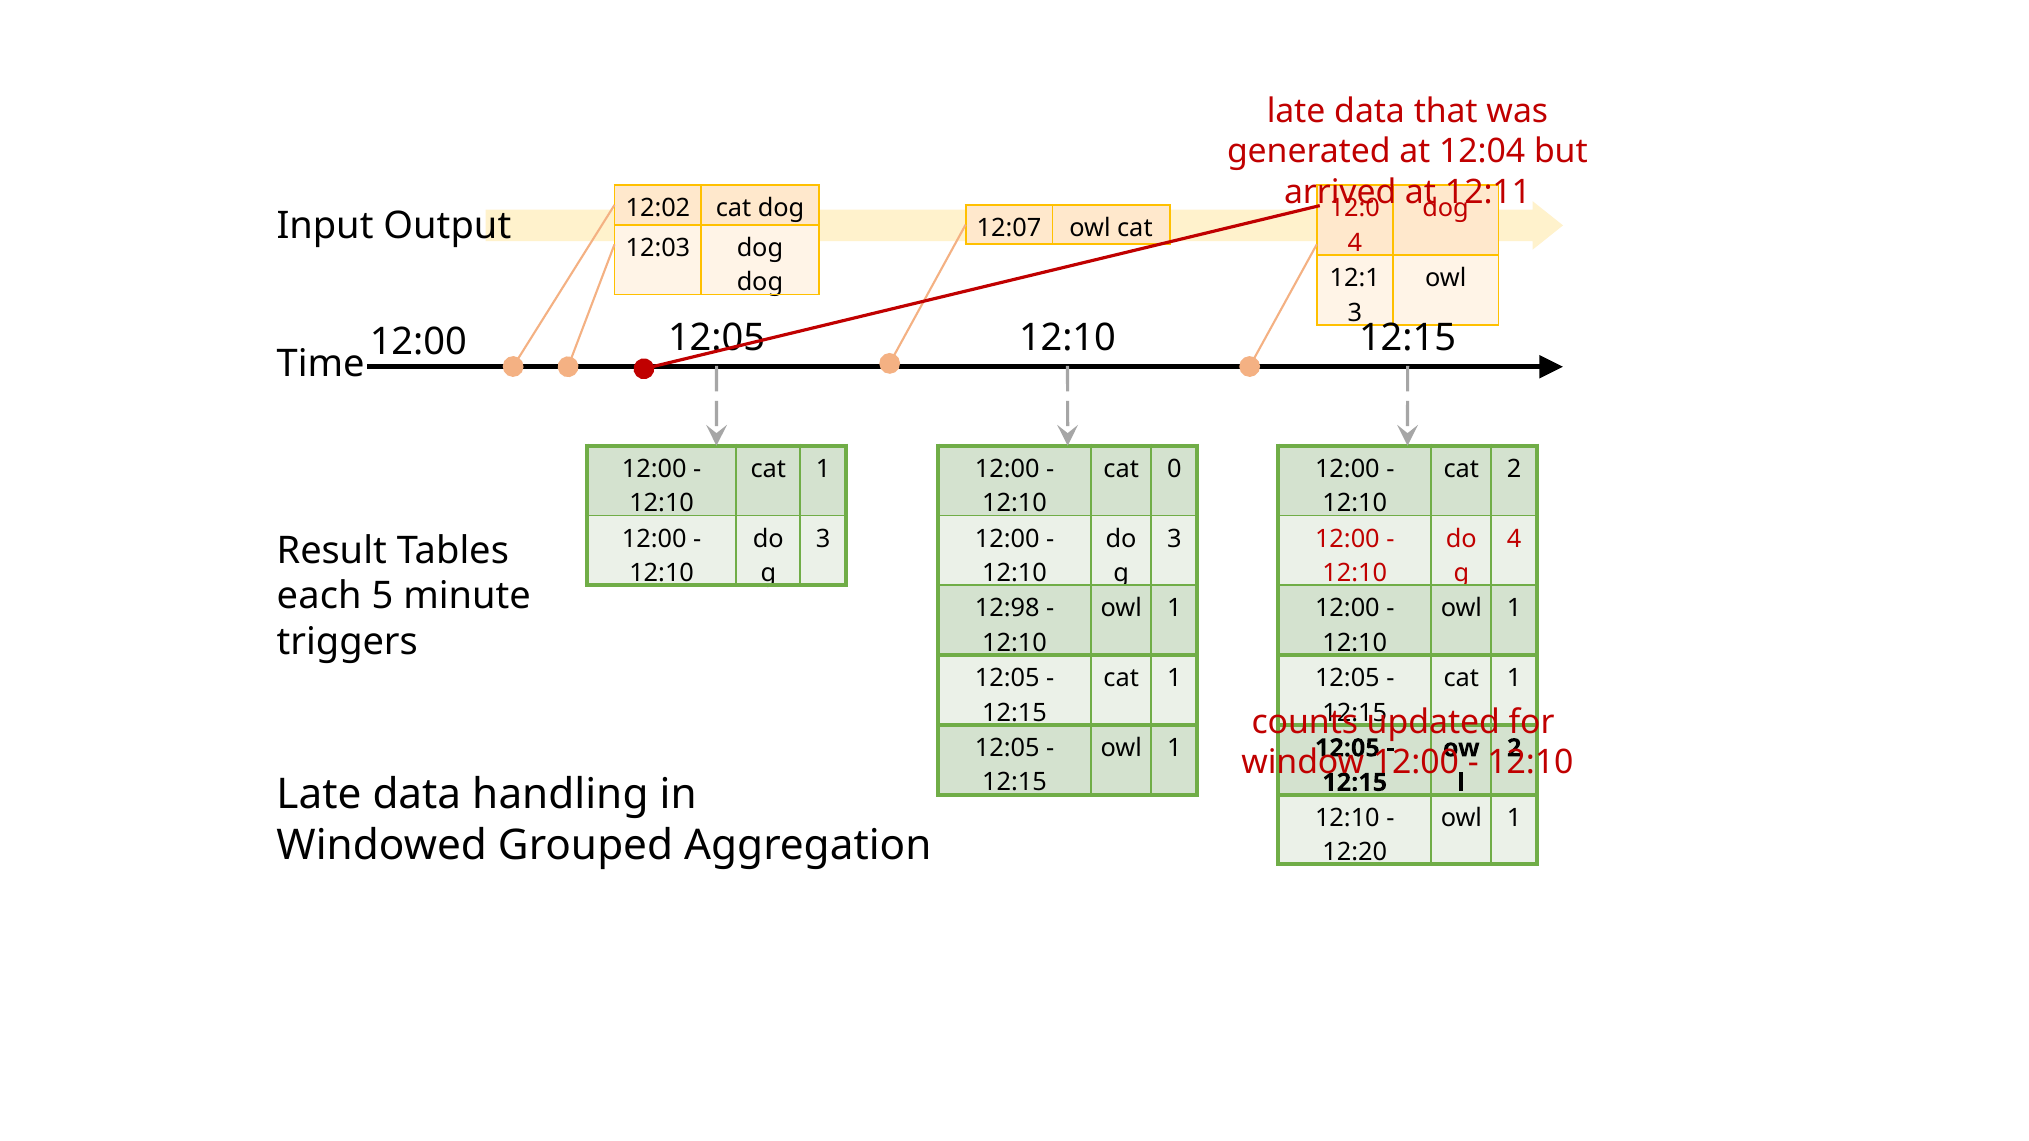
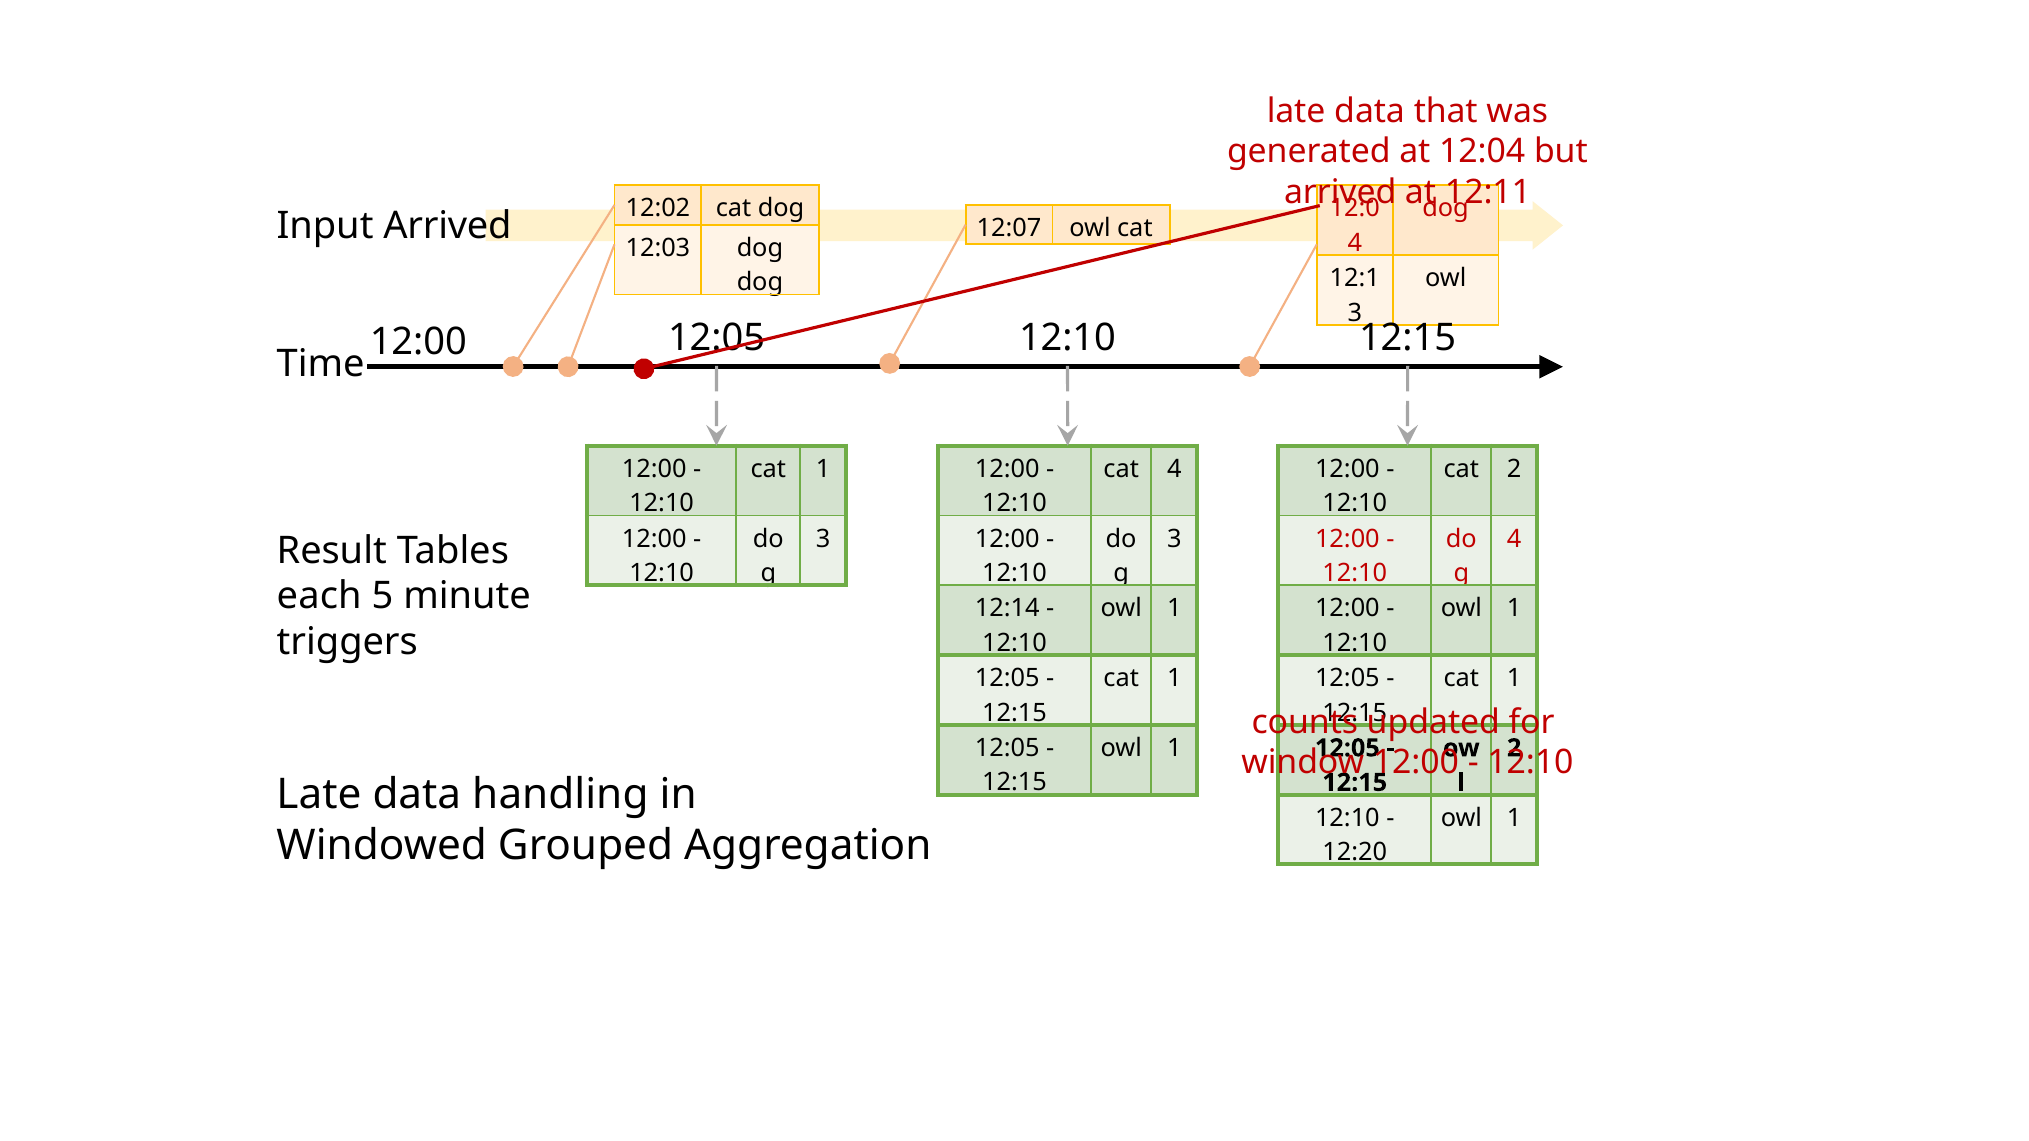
Input Output: Output -> Arrived (447, 226)
cat 0: 0 -> 4 (1174, 469)
12:98: 12:98 -> 12:14 (1007, 609)
